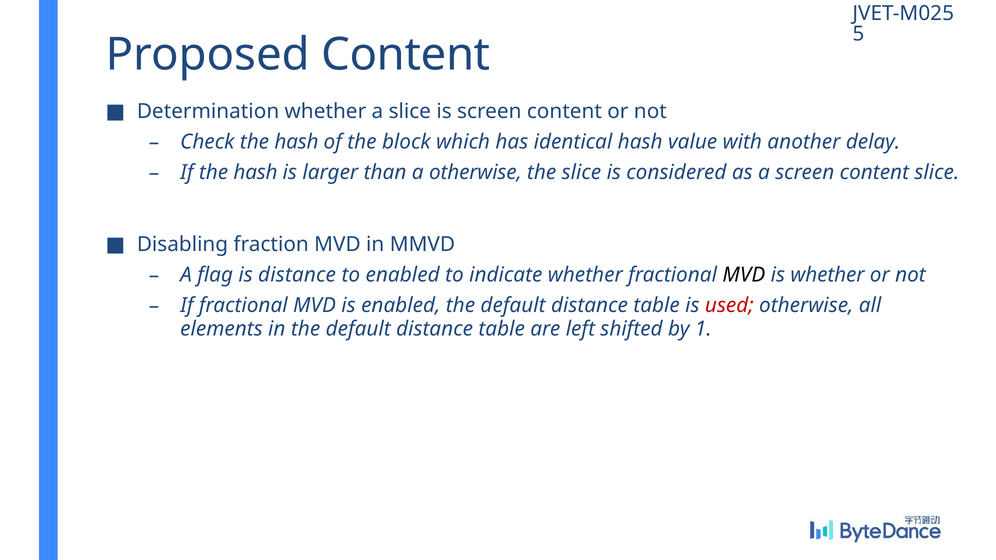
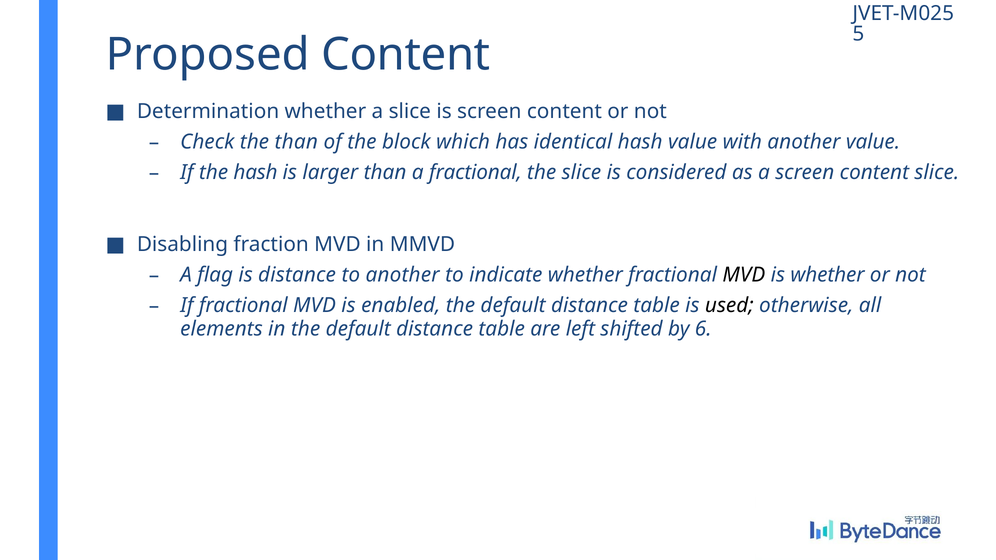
Check the hash: hash -> than (296, 142)
another delay: delay -> value (873, 142)
a otherwise: otherwise -> fractional (475, 173)
to enabled: enabled -> another (403, 275)
used colour: red -> black (729, 306)
1: 1 -> 6 (703, 329)
